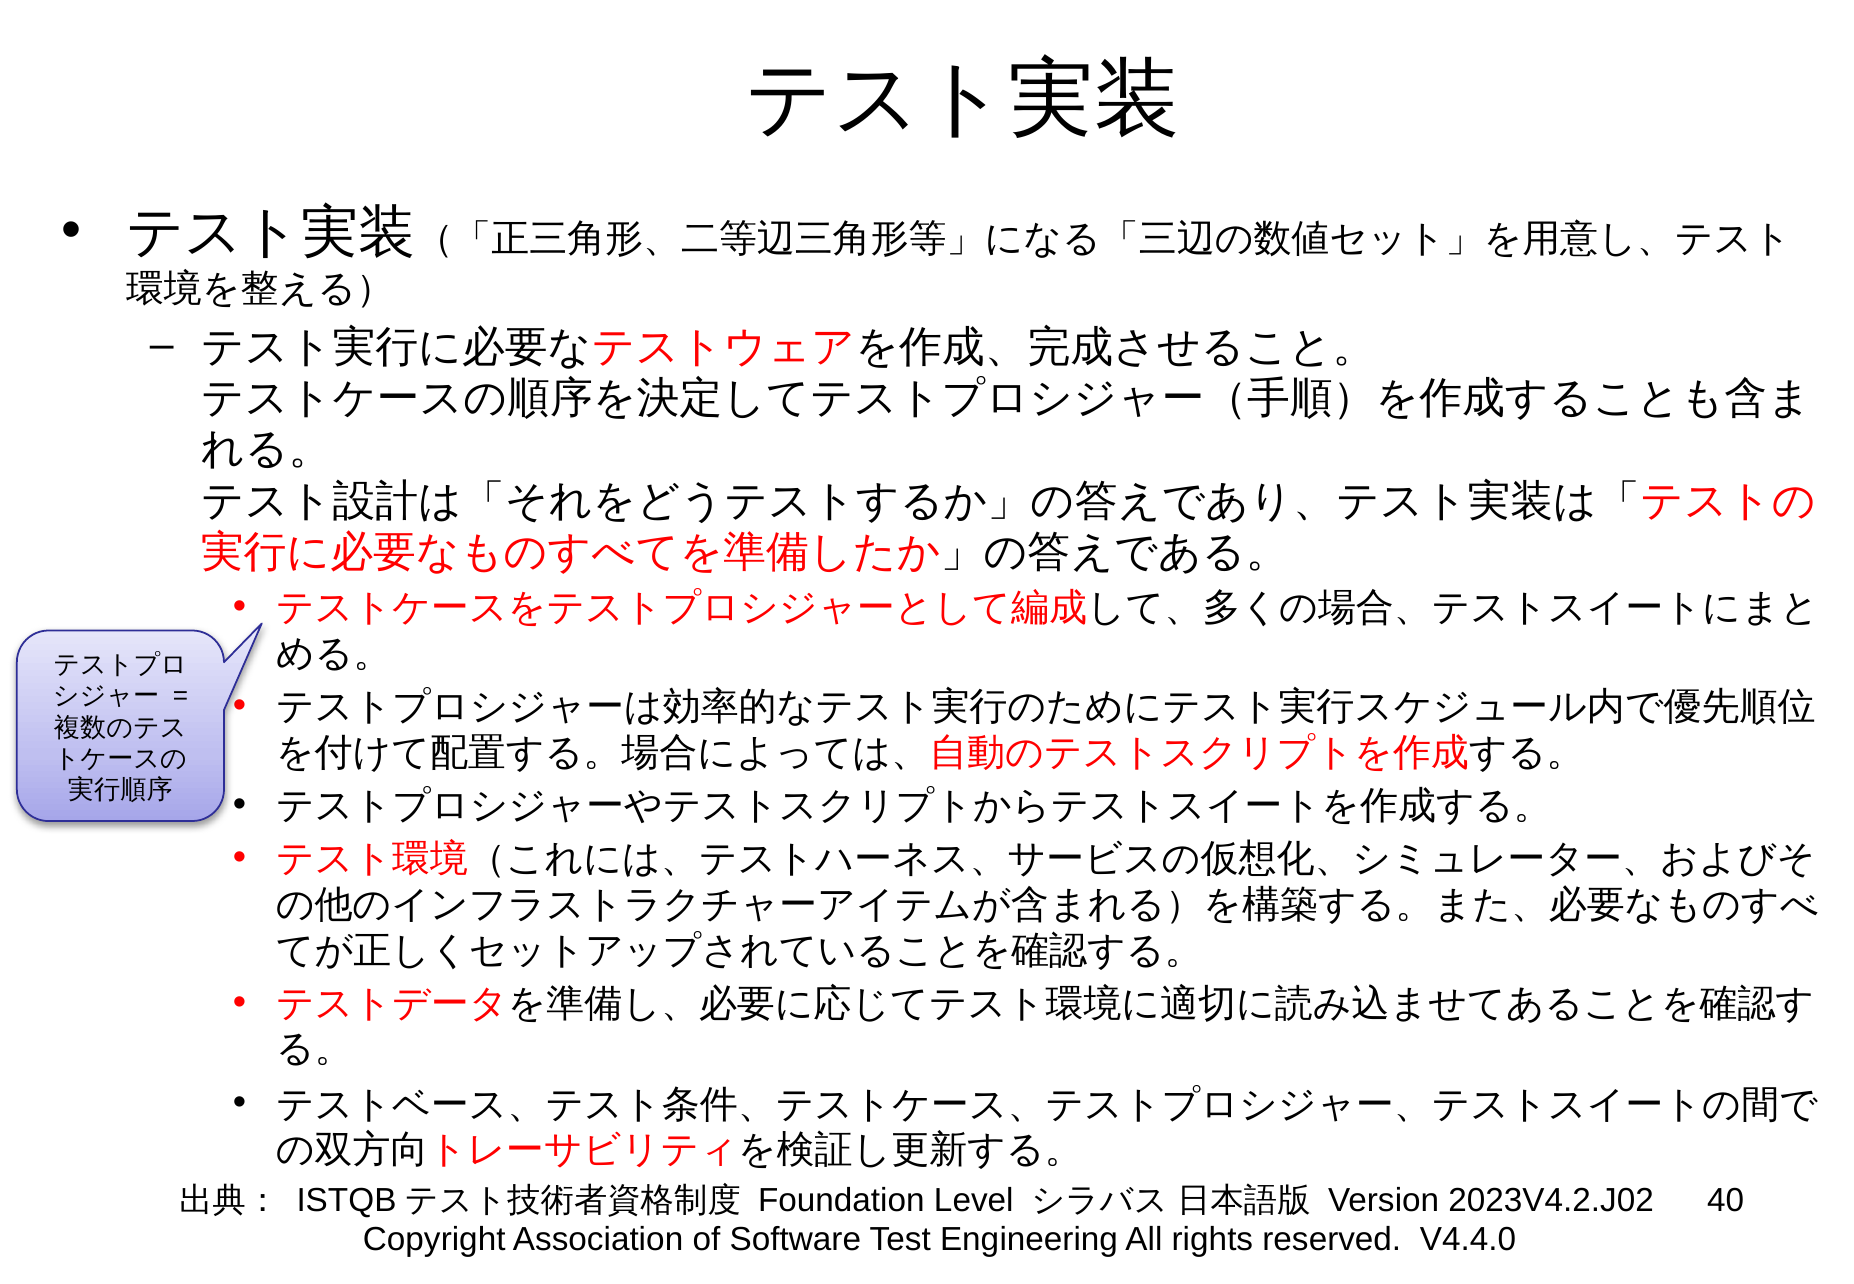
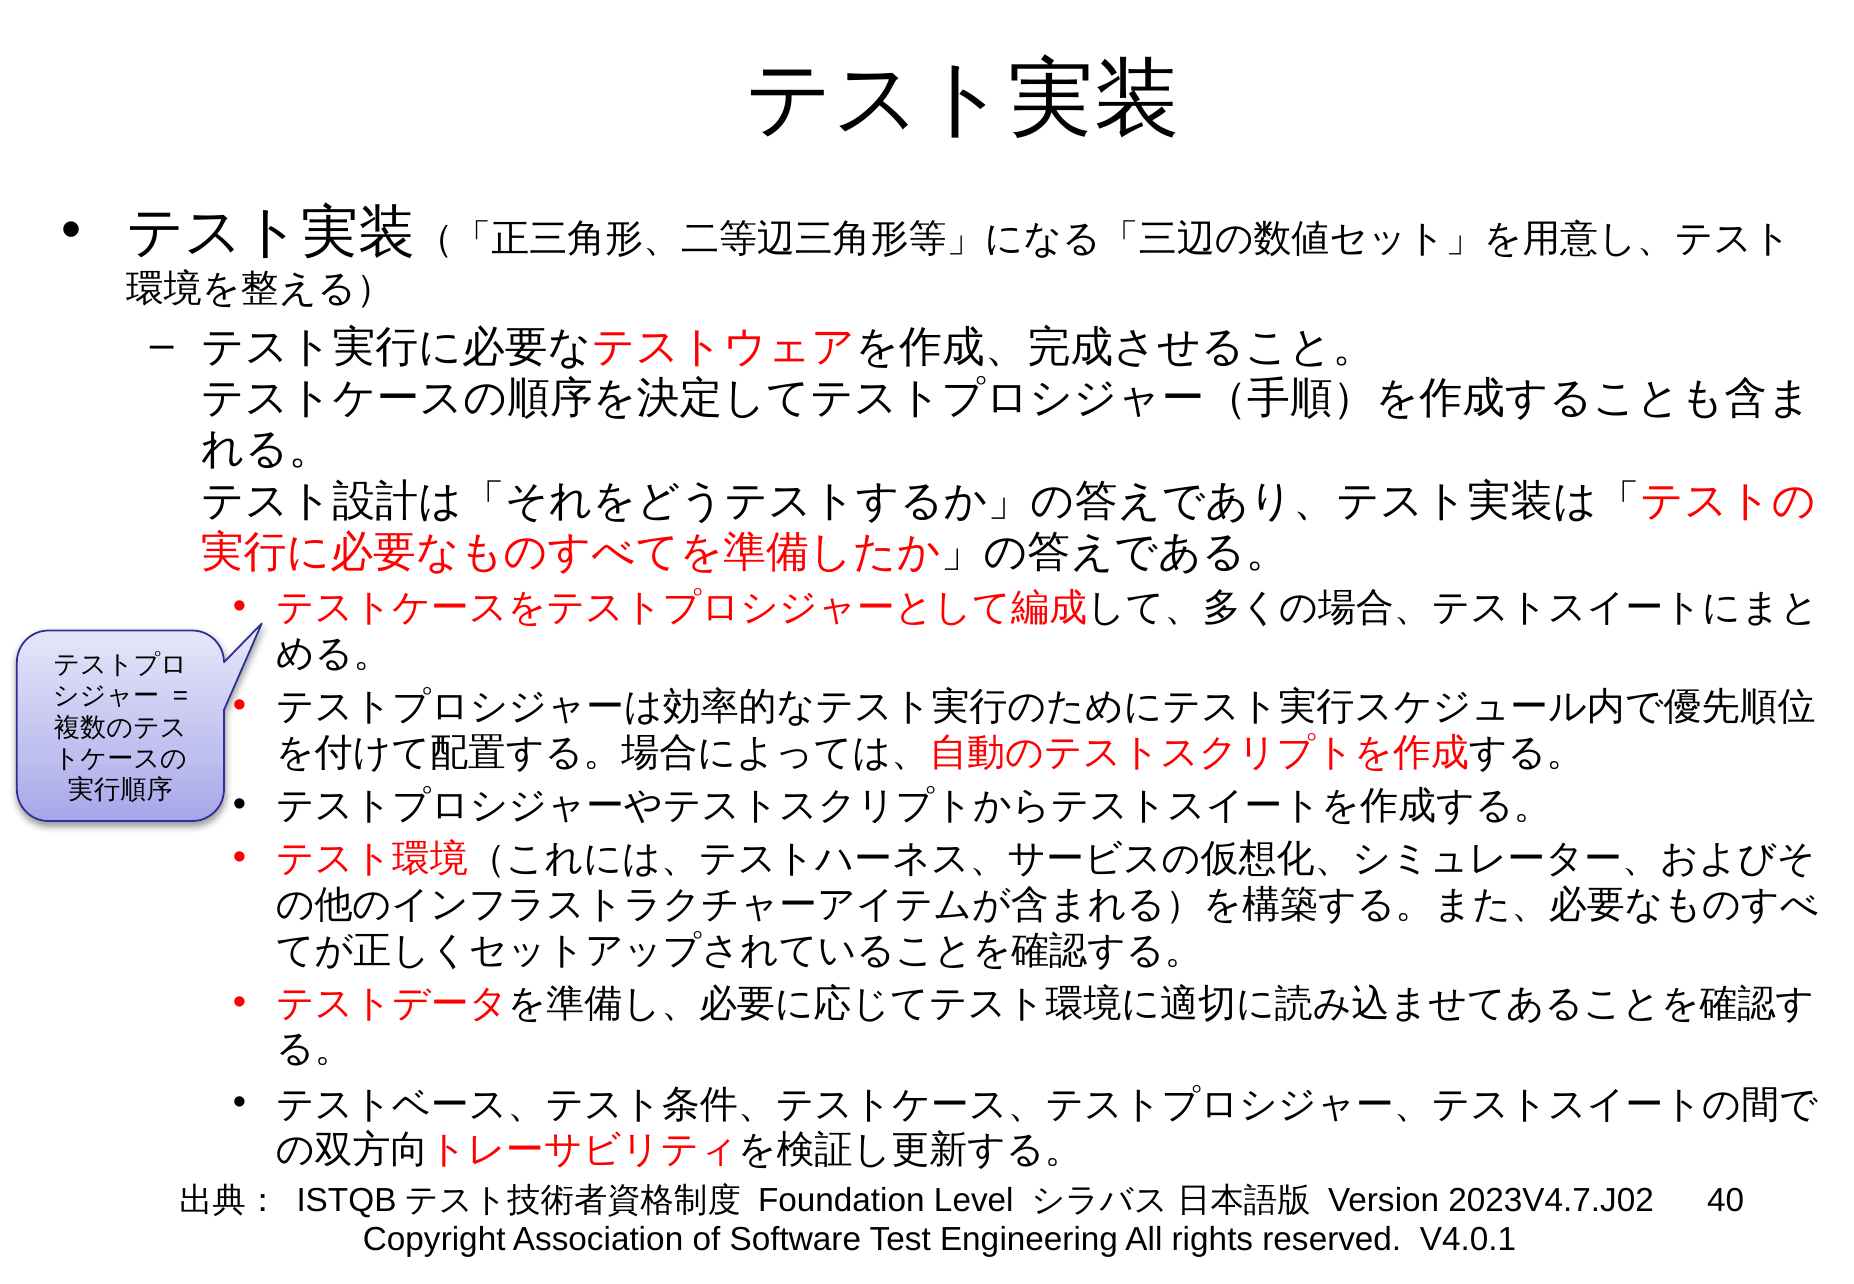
2023V4.2.J02: 2023V4.2.J02 -> 2023V4.7.J02 (1551, 1200)
V4.4.0: V4.4.0 -> V4.0.1 (1468, 1239)
